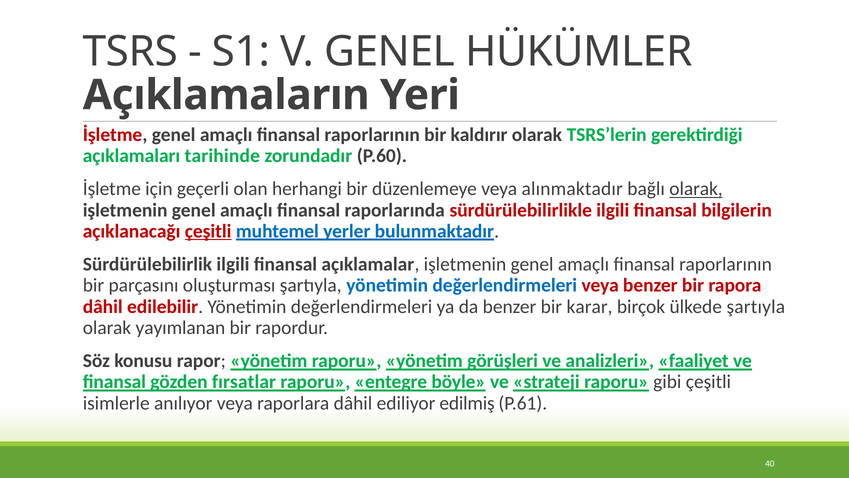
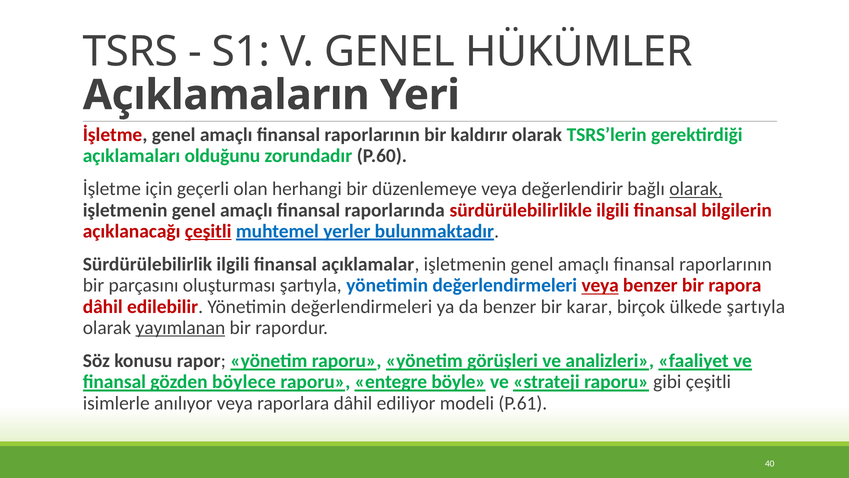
tarihinde: tarihinde -> olduğunu (222, 155)
alınmaktadır: alınmaktadır -> değerlendirir (572, 189)
veya underline: none -> present (600, 285)
yayımlanan underline: none -> present (180, 327)
fırsatlar: fırsatlar -> böylece (244, 382)
edilmiş: edilmiş -> modeli (467, 403)
